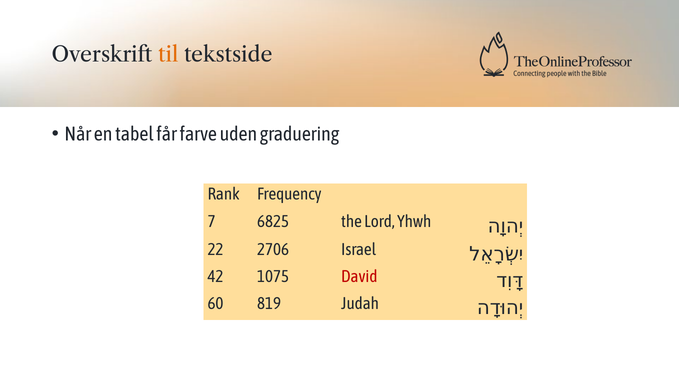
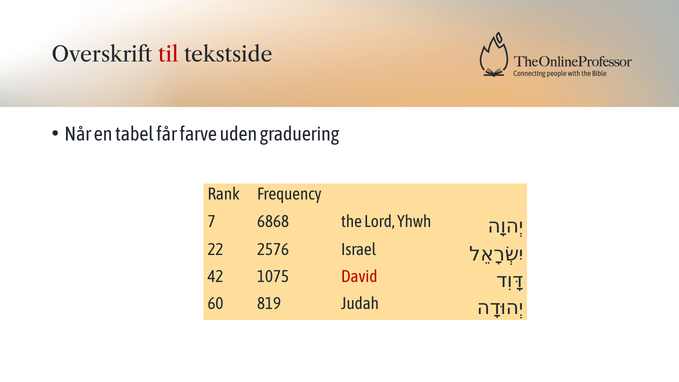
til colour: orange -> red (168, 55)
6825: 6825 -> 6868 (273, 222)
2706: 2706 -> 2576 (273, 250)
